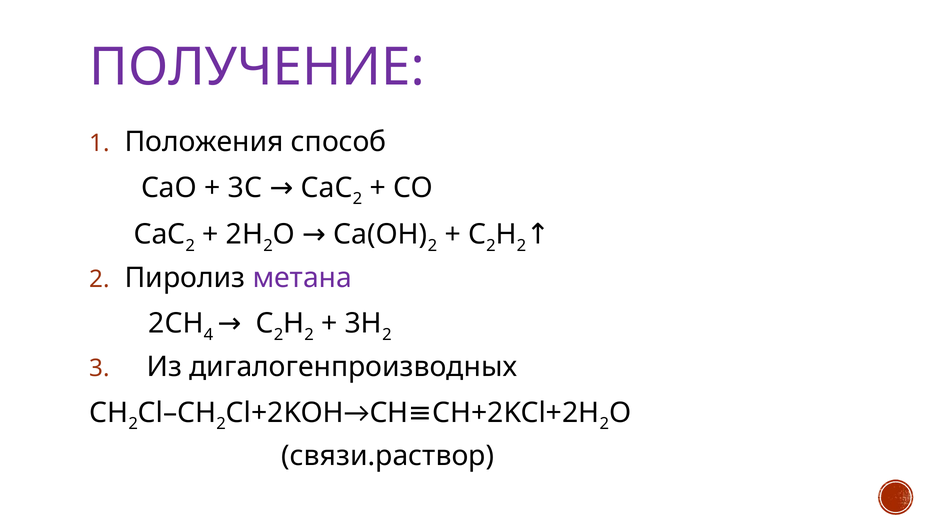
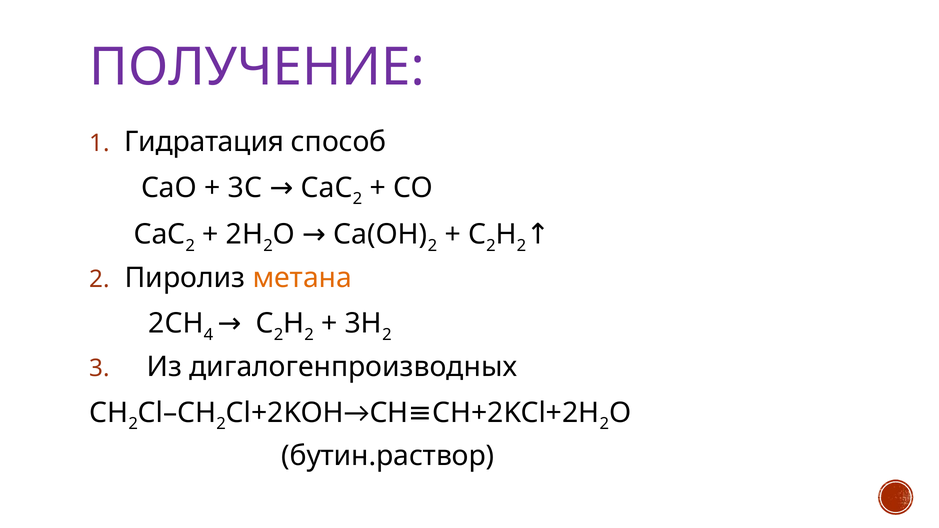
Положения: Положения -> Гидратация (204, 142)
метана colour: purple -> orange (302, 278)
связи.раствор: связи.раствор -> бутин.раствор (388, 456)
